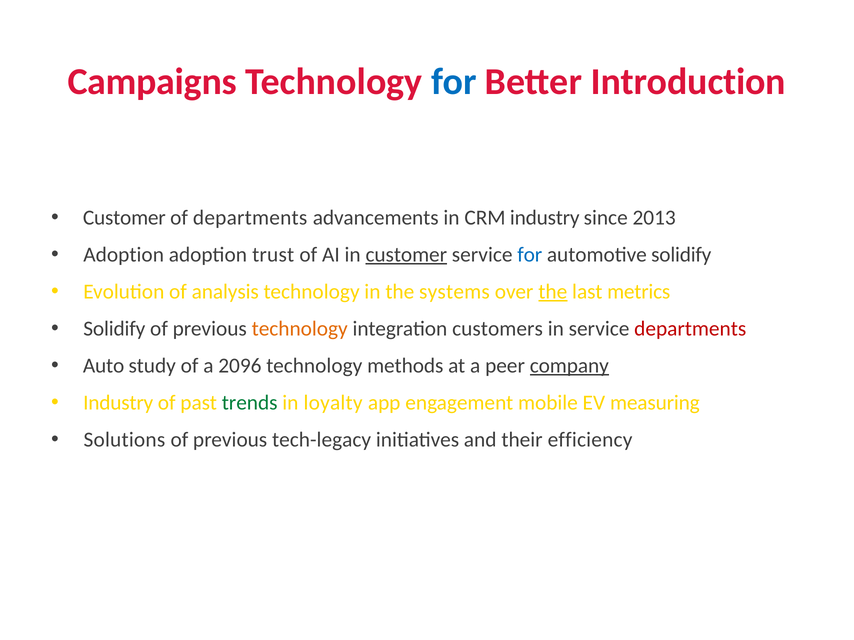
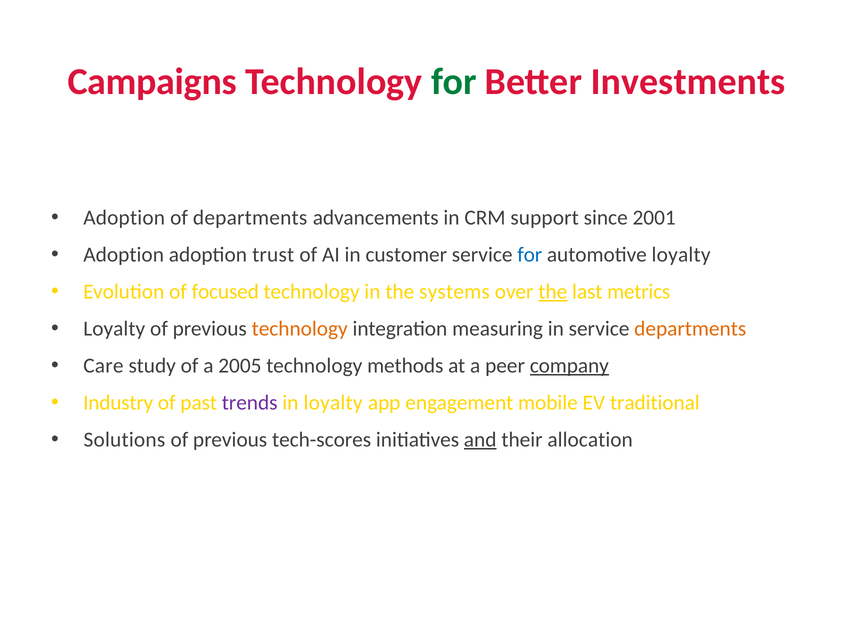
for colour: blue -> green (454, 82)
Introduction: Introduction -> Investments (688, 82)
Customer: Customer -> Adoption (124, 218)
CRM industry: industry -> support (545, 218)
2013: 2013 -> 2001 (654, 218)
customer underline: present -> none (406, 255)
automotive solidify: solidify -> loyalty (681, 255)
analysis: analysis -> focused (225, 292)
Solidify: Solidify -> Loyalty (114, 329)
customers: customers -> measuring (498, 329)
departments colour: red -> orange (690, 329)
Auto: Auto -> Care (103, 366)
2096: 2096 -> 2005 (240, 366)
trends colour: green -> purple (250, 403)
measuring: measuring -> traditional (655, 403)
tech-legacy: tech-legacy -> tech-scores (322, 440)
and underline: none -> present (480, 440)
efficiency: efficiency -> allocation (590, 440)
